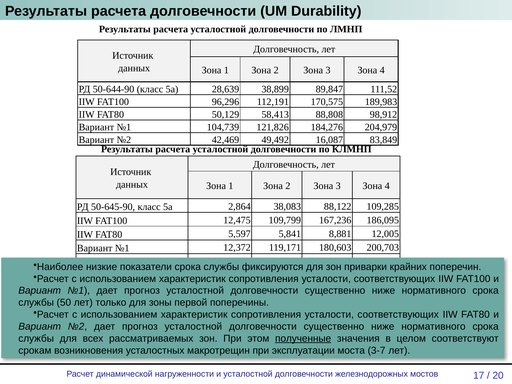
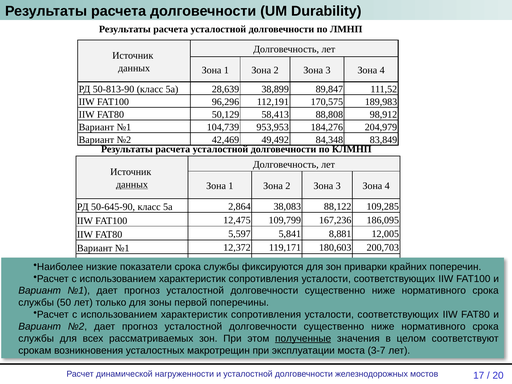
50-644-90: 50-644-90 -> 50-813-90 (114, 89)
121,826: 121,826 -> 953,953 (273, 127)
16,087: 16,087 -> 84,348 (329, 140)
данных underline: none -> present (132, 185)
